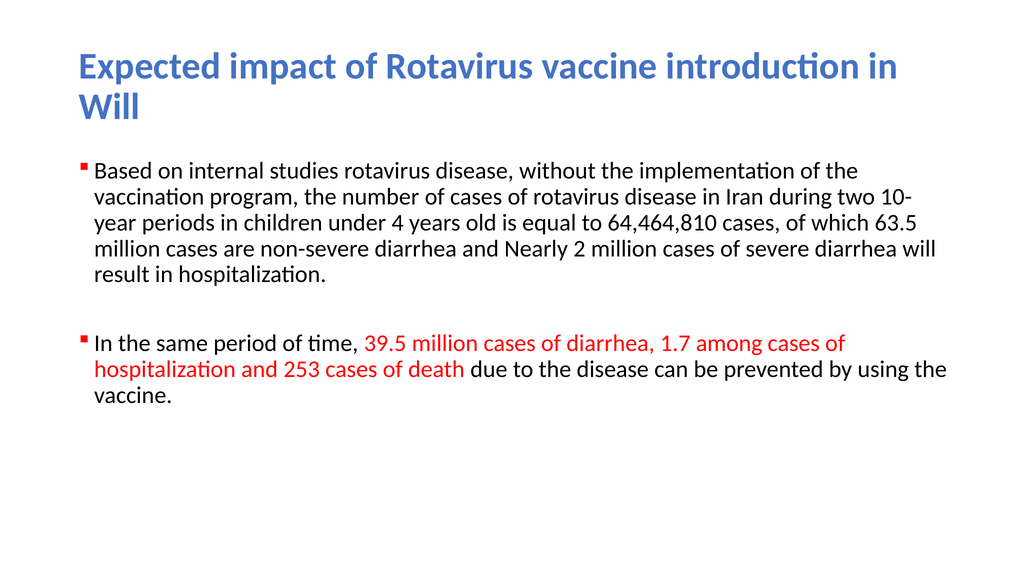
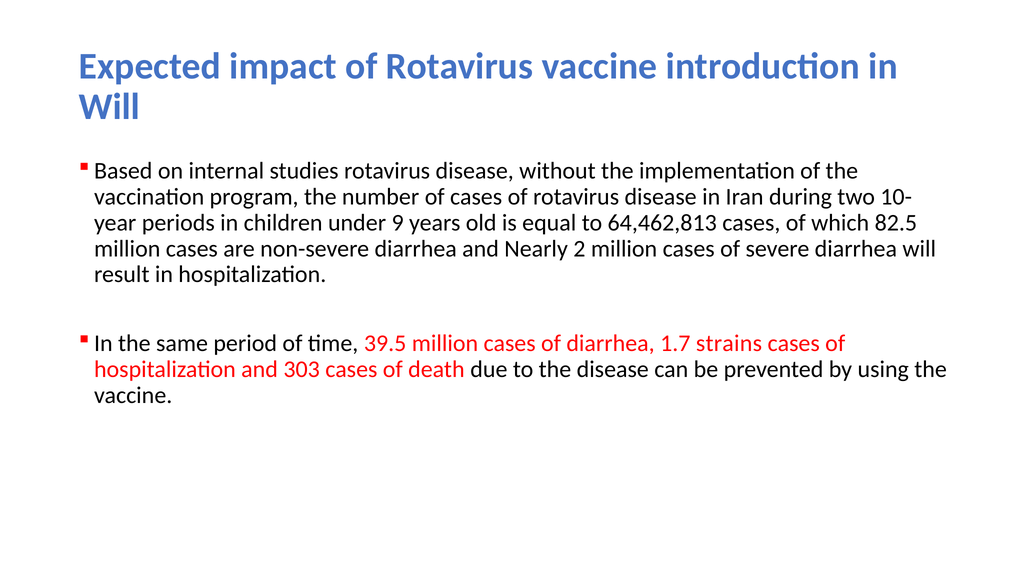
4: 4 -> 9 (398, 223)
64,464,810: 64,464,810 -> 64,462,813 (662, 223)
63.5: 63.5 -> 82.5 (896, 223)
among: among -> strains (729, 344)
253: 253 -> 303 (302, 370)
